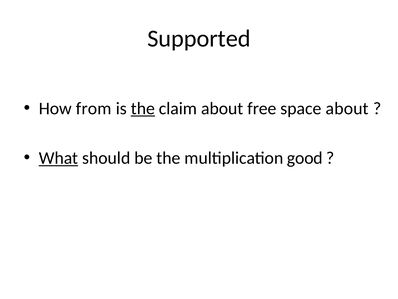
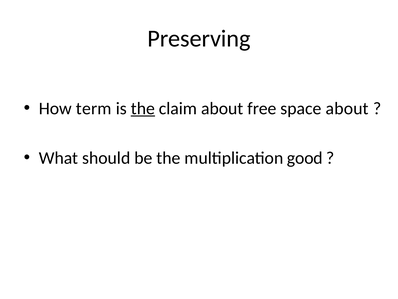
Supported: Supported -> Preserving (199, 39)
from: from -> term (94, 108)
What underline: present -> none (58, 158)
